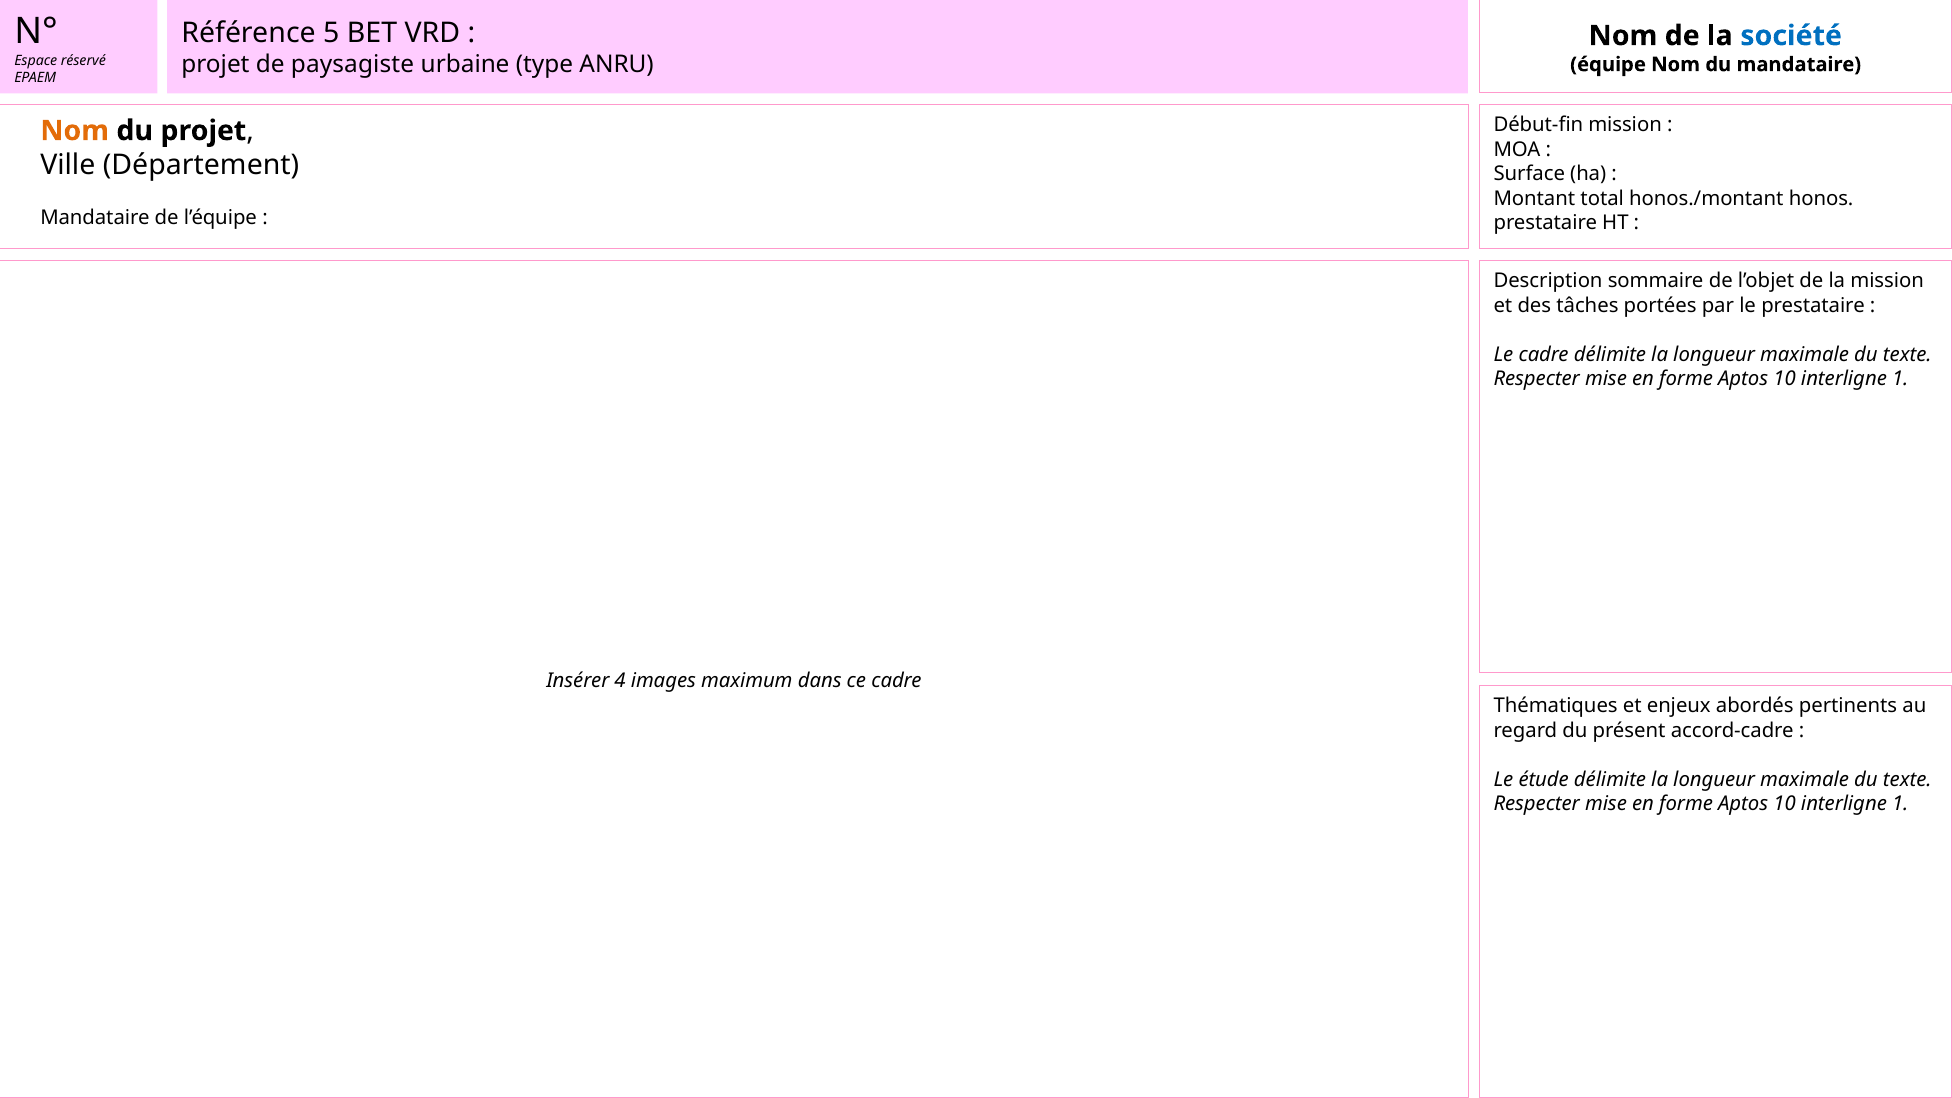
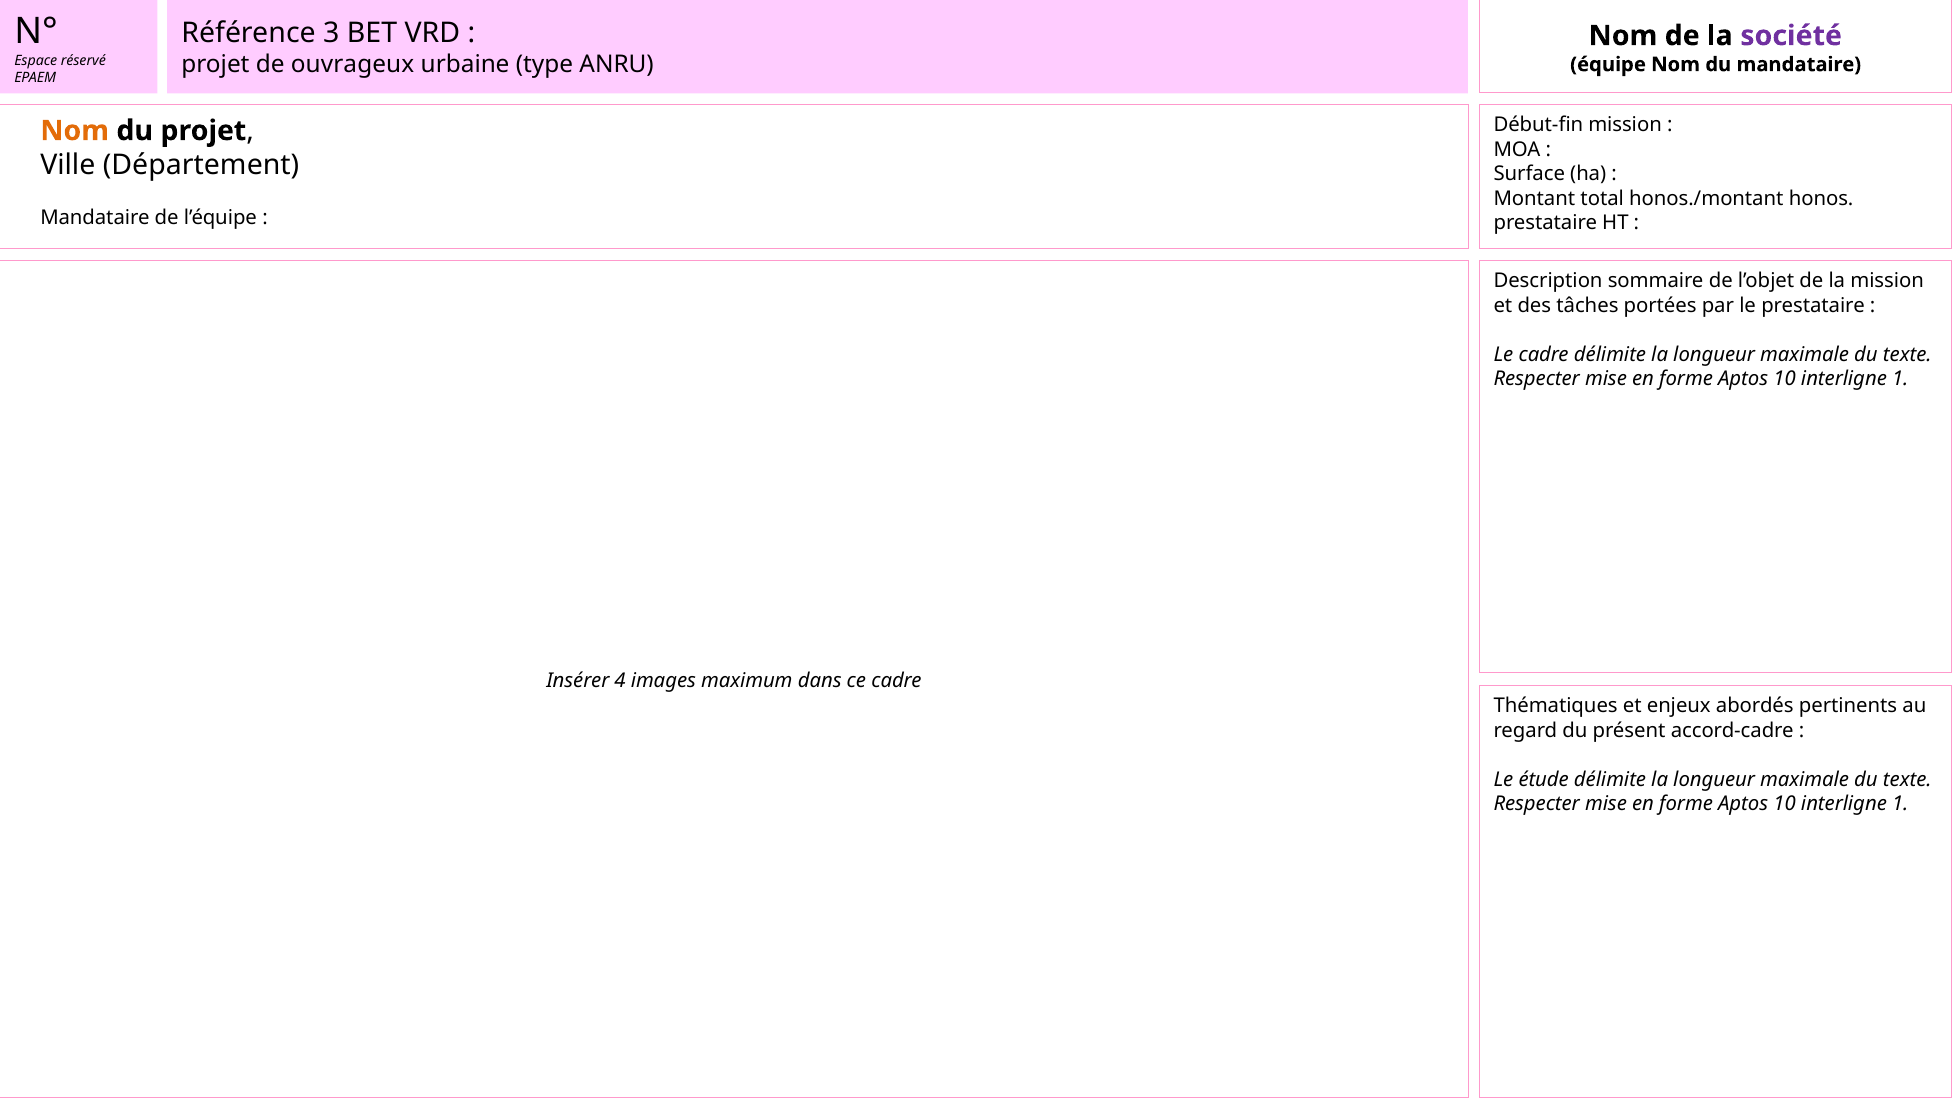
5: 5 -> 3 (331, 33)
société colour: blue -> purple (1791, 36)
paysagiste: paysagiste -> ouvrageux (353, 65)
